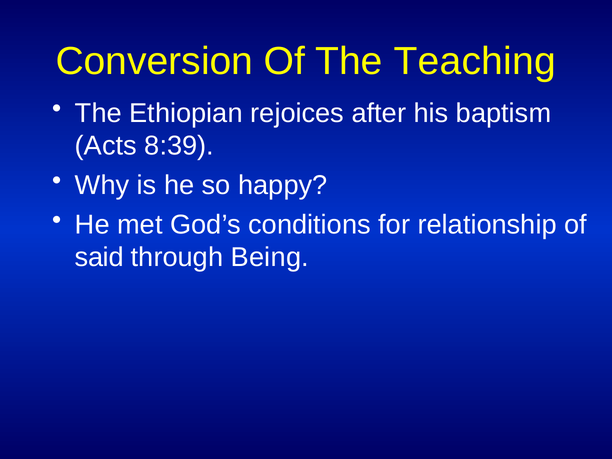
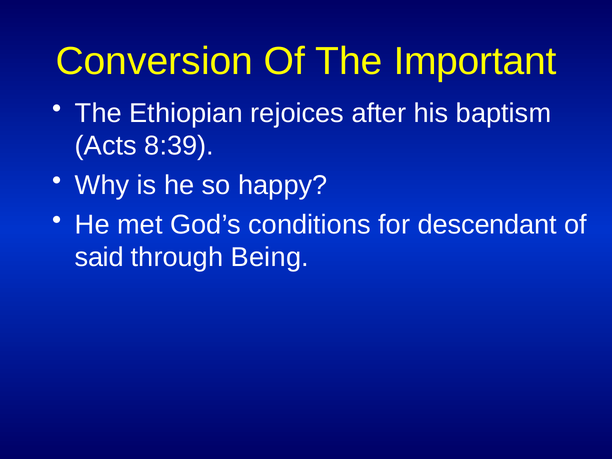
Teaching: Teaching -> Important (475, 61)
relationship: relationship -> descendant (487, 225)
